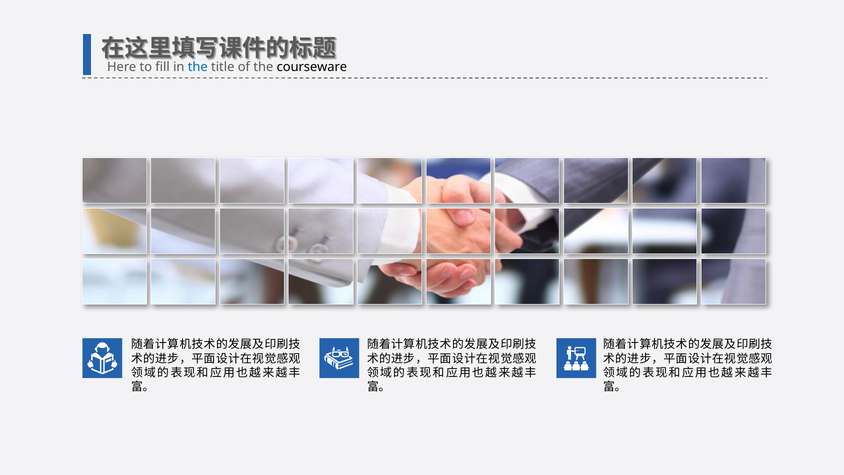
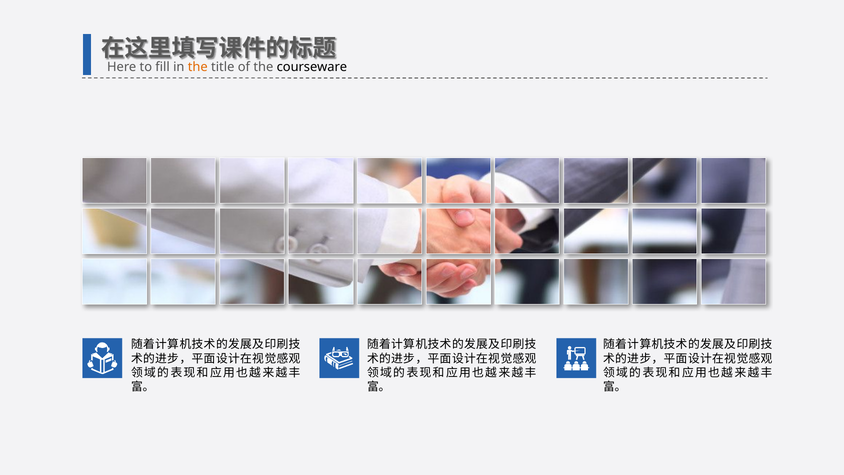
the colour: blue -> orange (198, 67)
